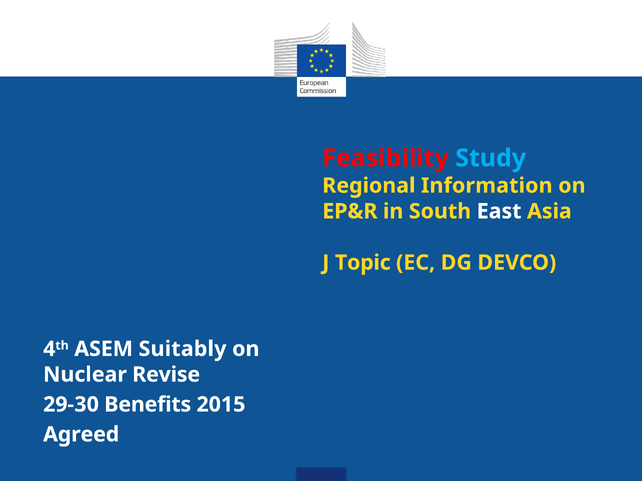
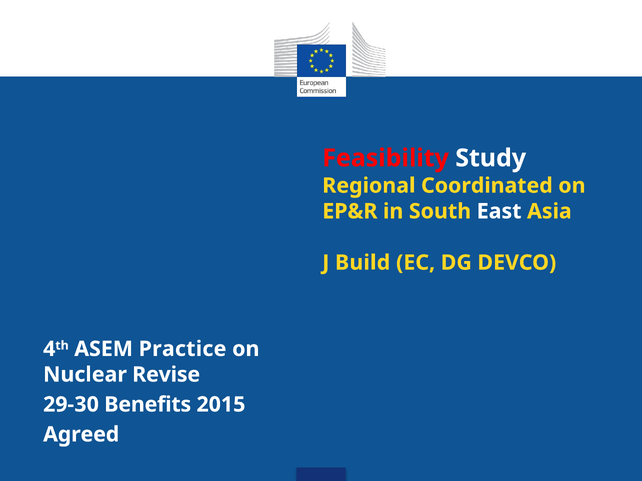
Study colour: light blue -> white (491, 158)
Information: Information -> Coordinated (487, 186)
Topic: Topic -> Build (363, 263)
Suitably: Suitably -> Practice (183, 349)
